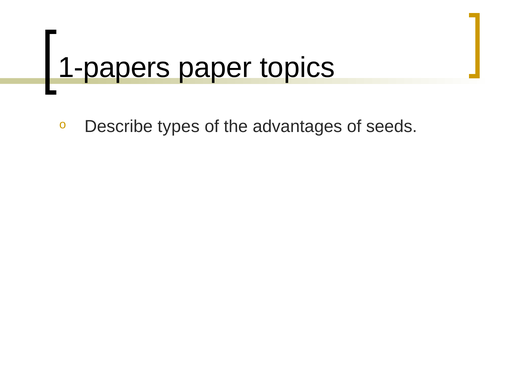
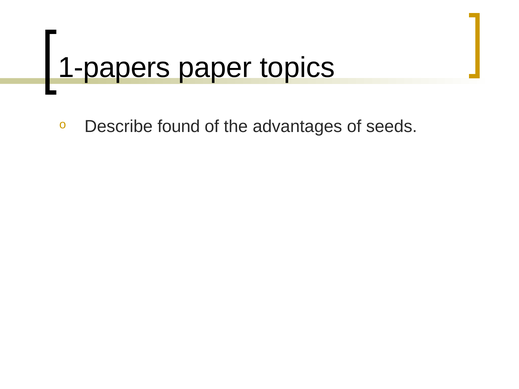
types: types -> found (179, 127)
